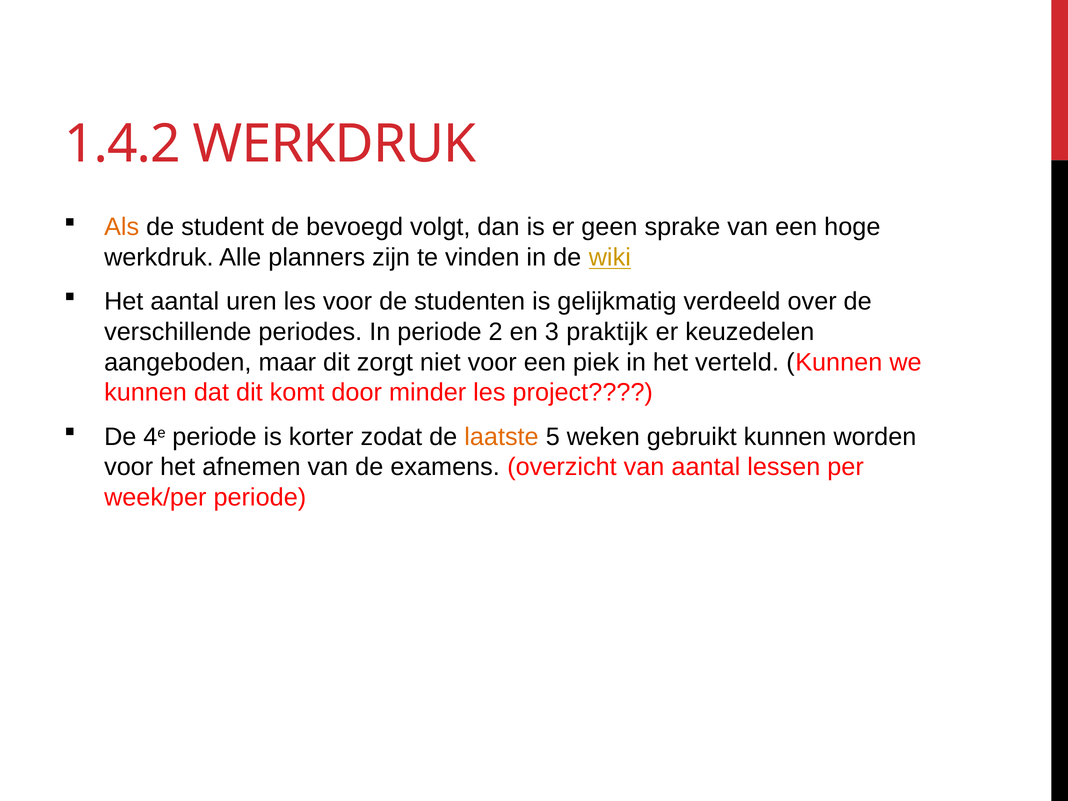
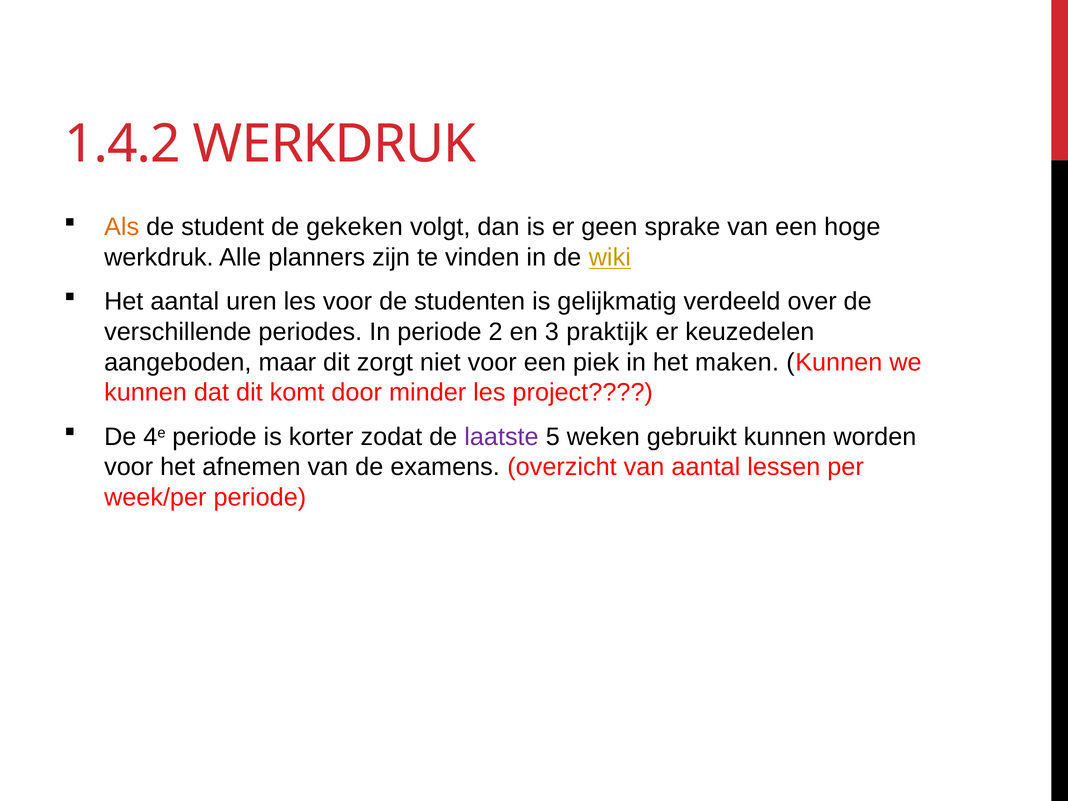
bevoegd: bevoegd -> gekeken (355, 227)
verteld: verteld -> maken (737, 362)
laatste colour: orange -> purple (501, 437)
